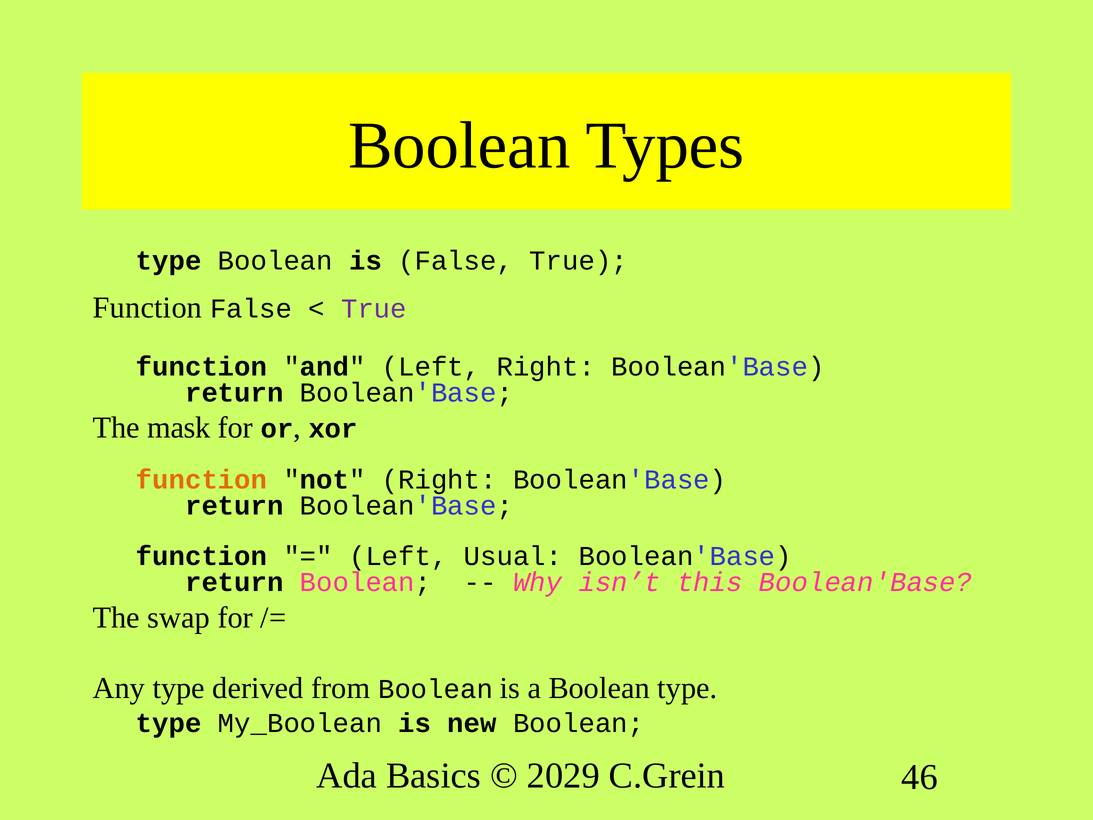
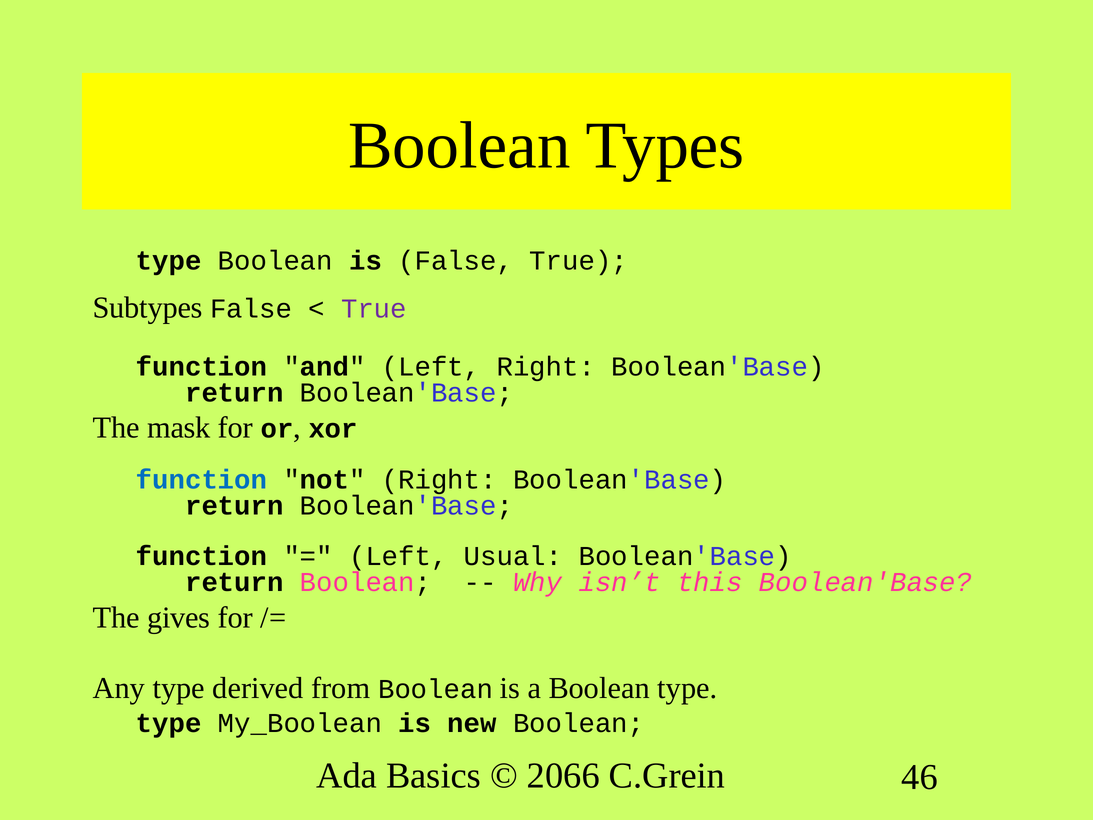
Function: Function -> Subtypes (148, 308)
function colour: orange -> blue (202, 480)
swap: swap -> gives (179, 617)
2029: 2029 -> 2066 (563, 776)
